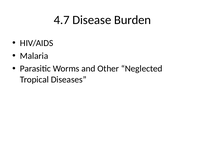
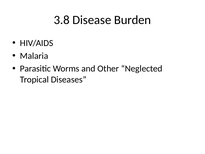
4.7: 4.7 -> 3.8 (62, 20)
